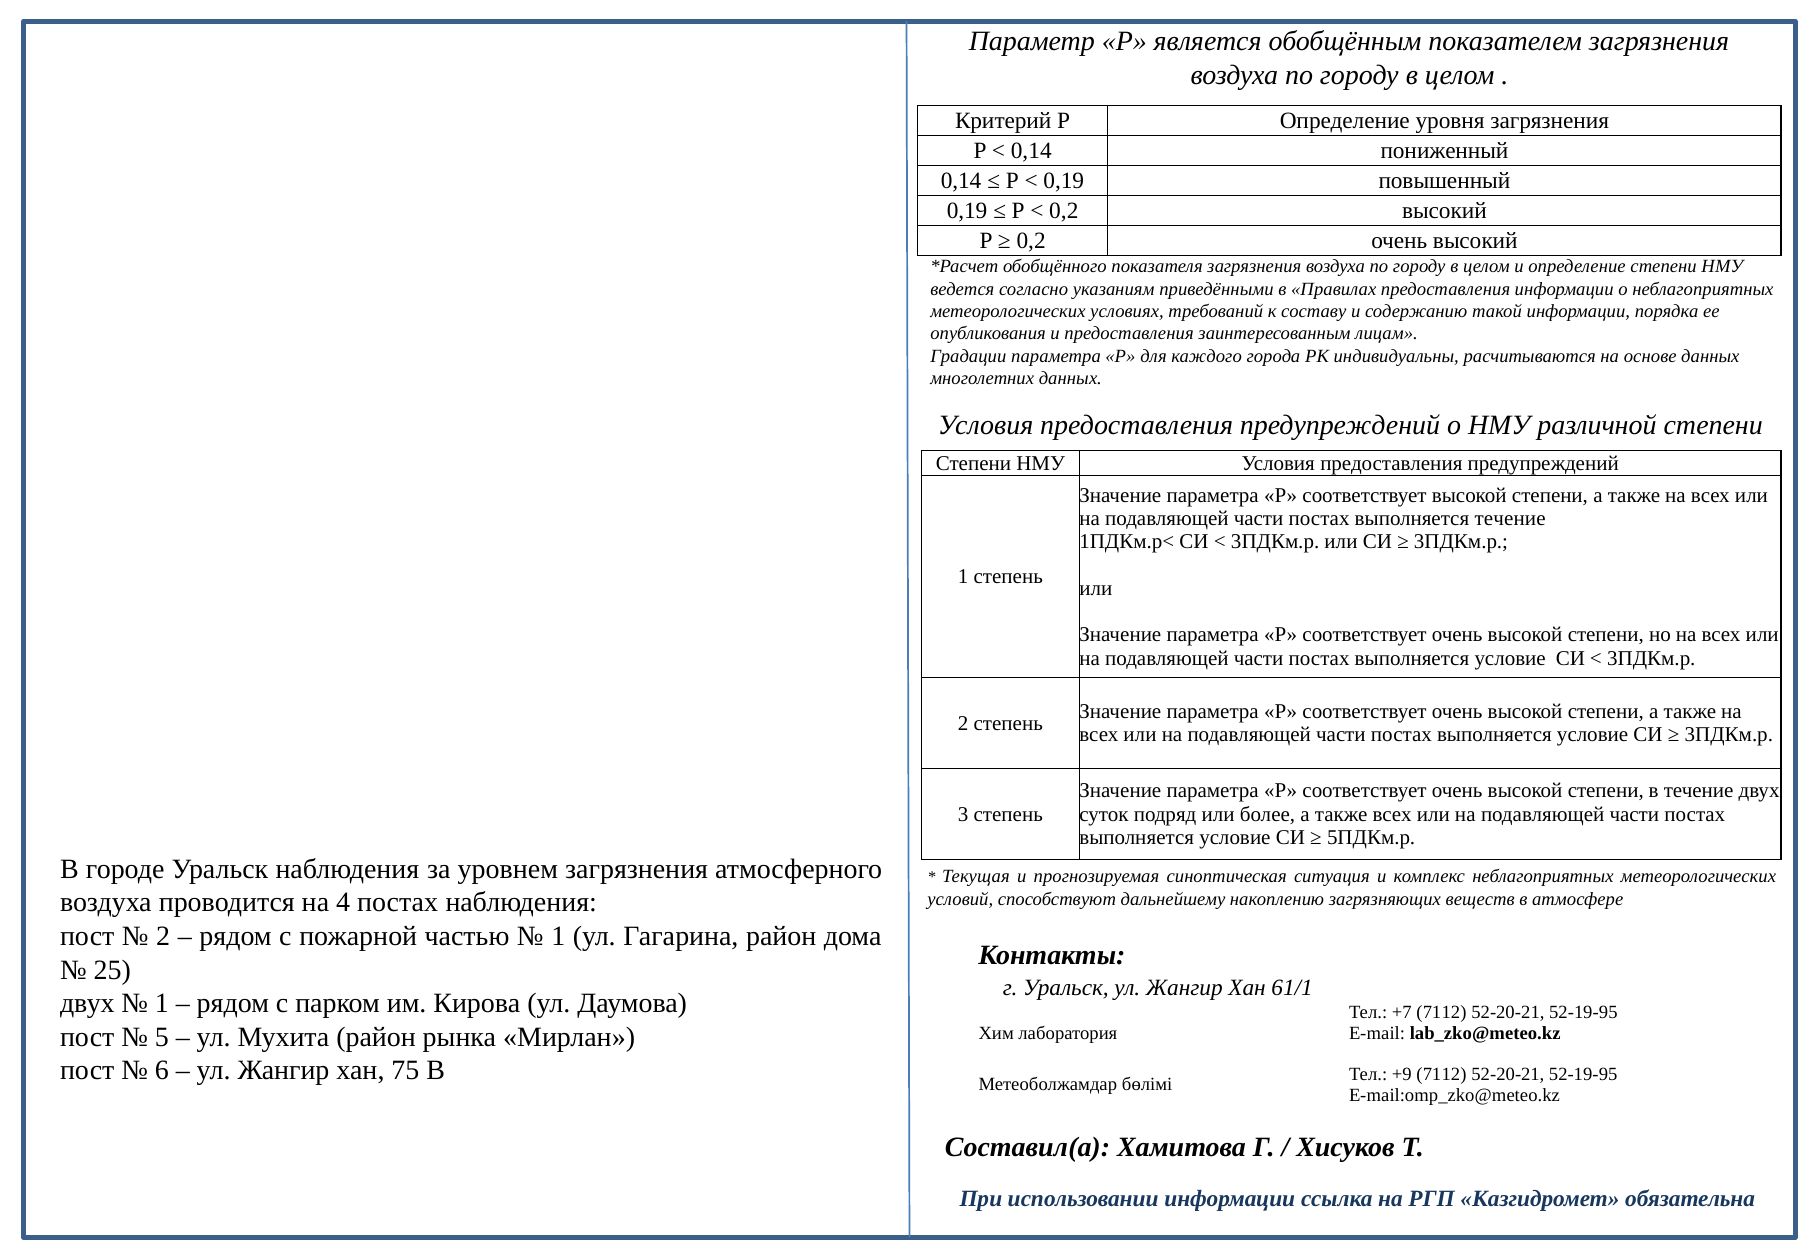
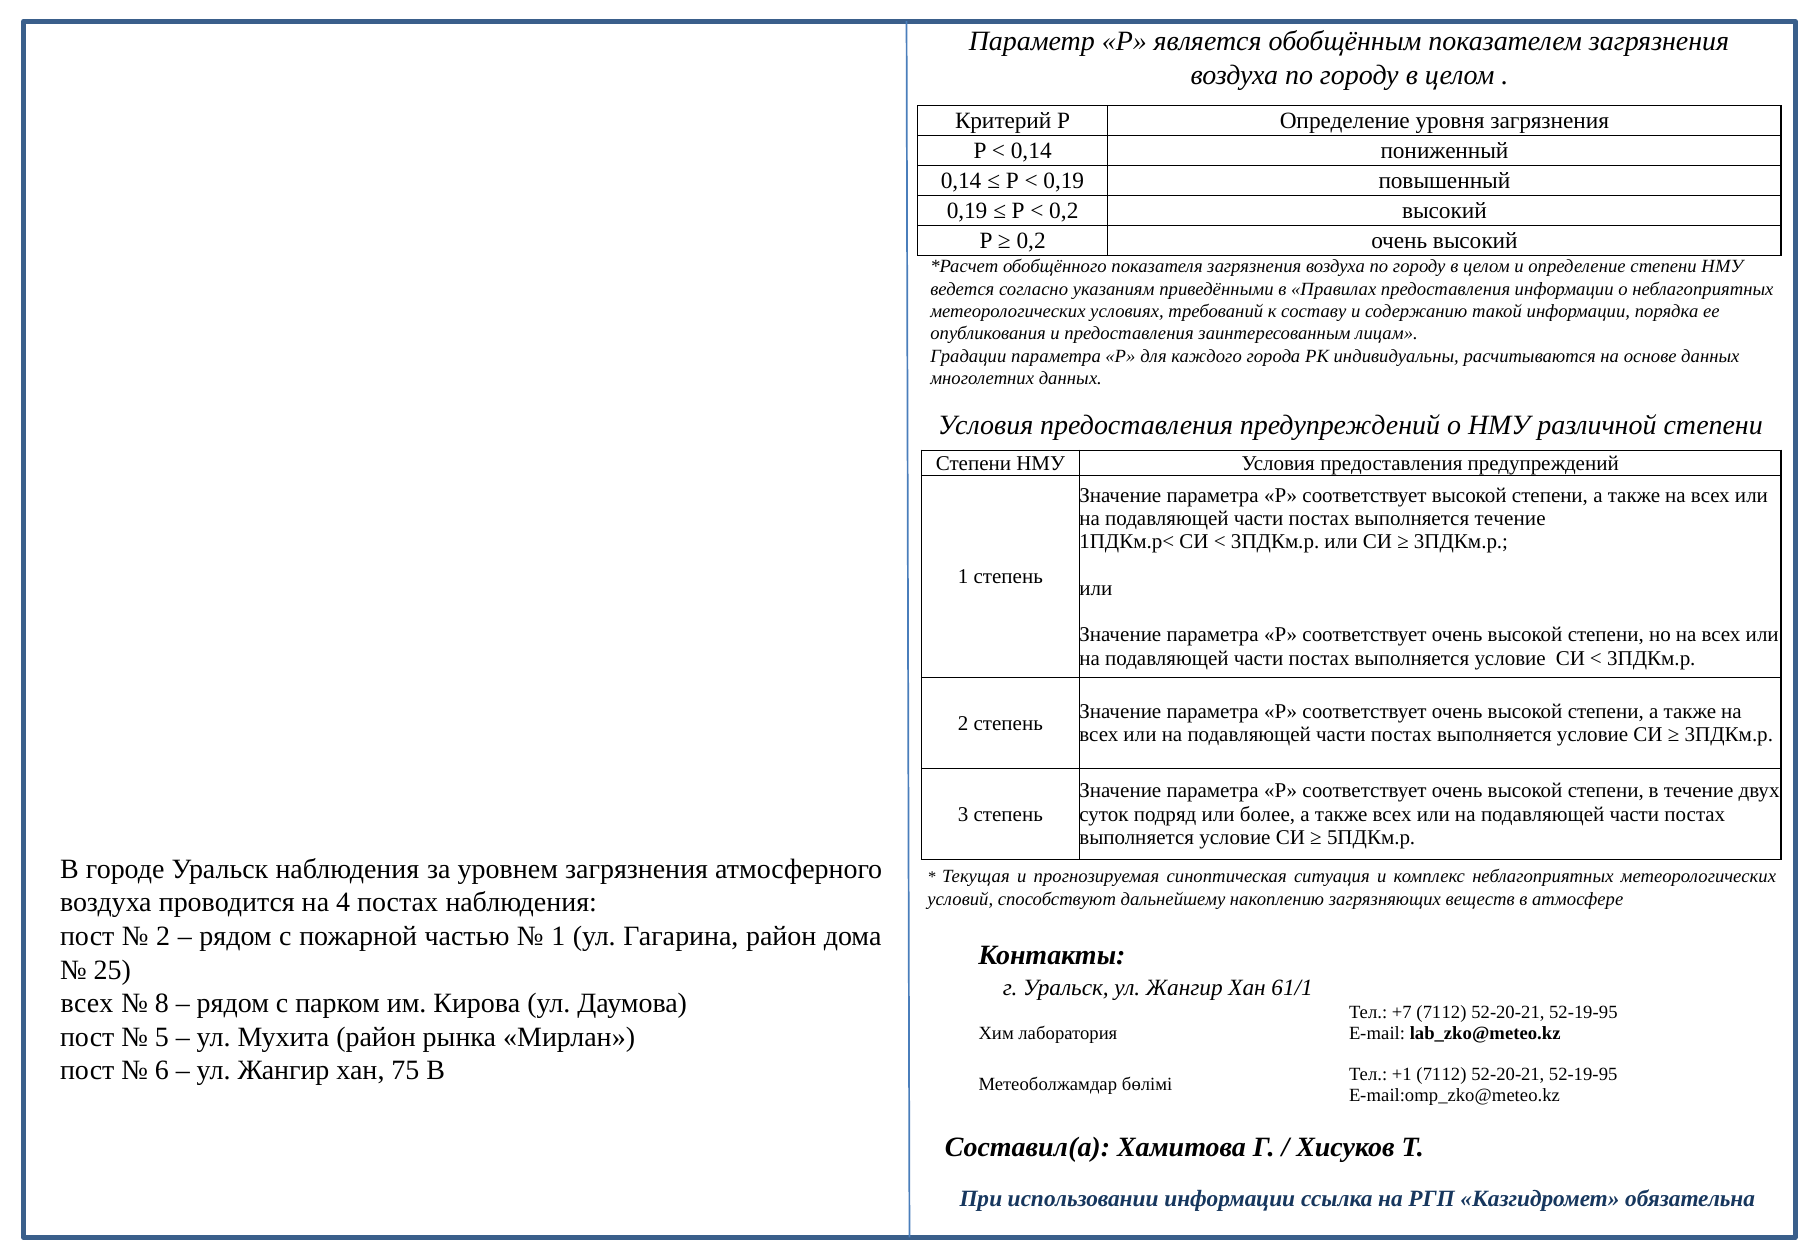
двух: двух -> всех (87, 1004)
1: 1 -> 8 (162, 1004)
+9: +9 -> +1 (1402, 1075)
